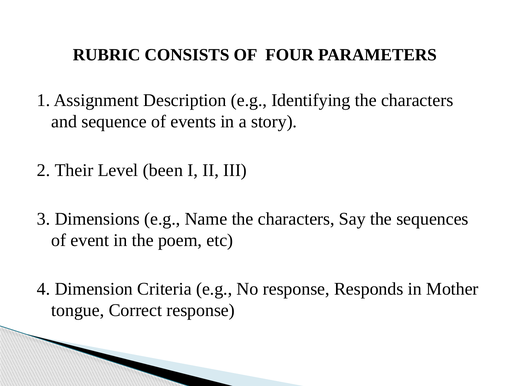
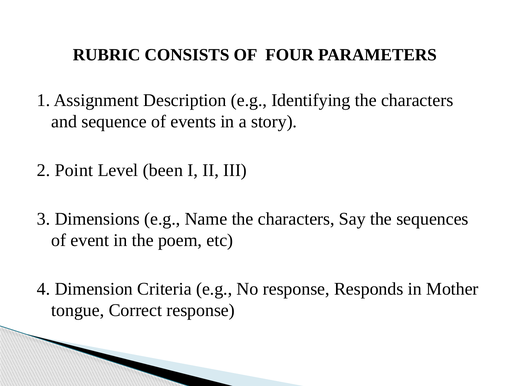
Their: Their -> Point (74, 170)
